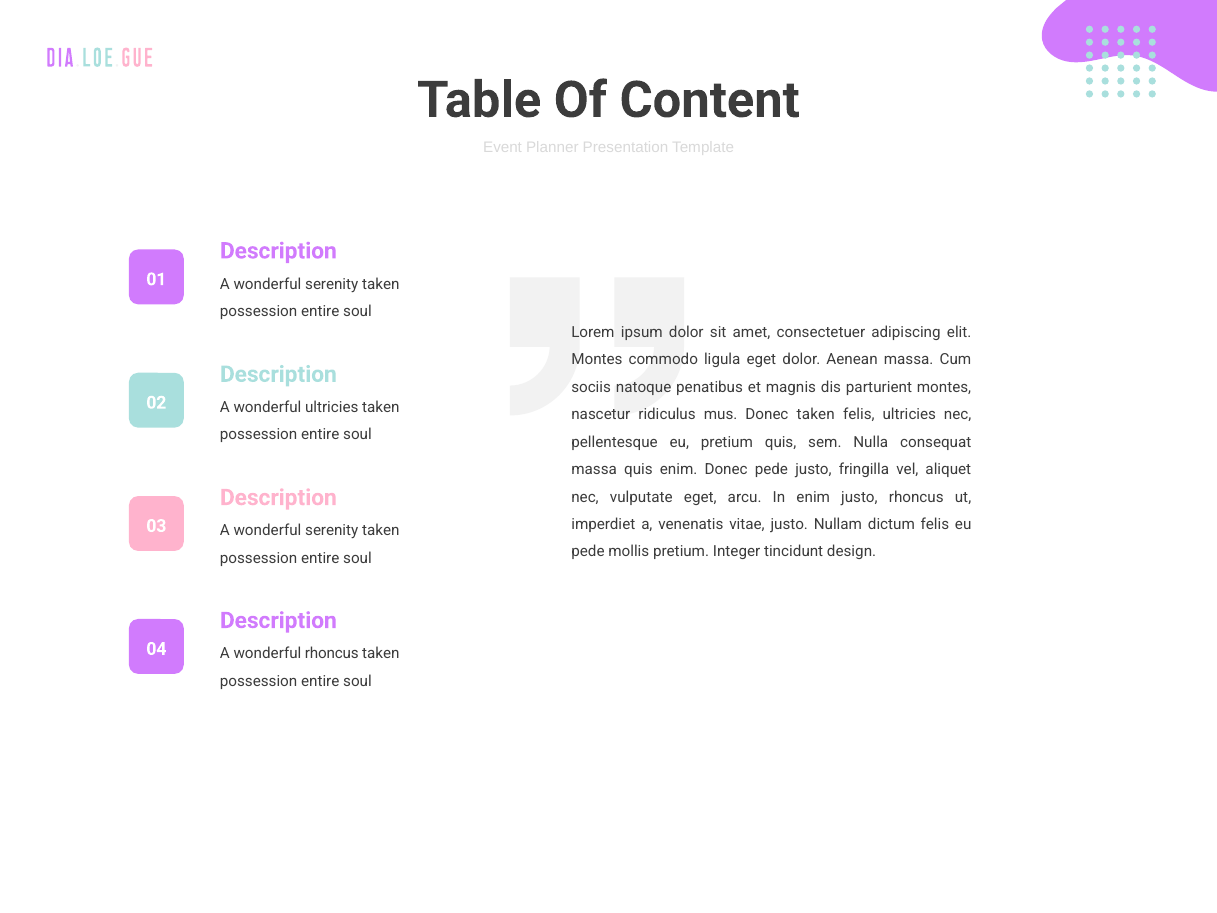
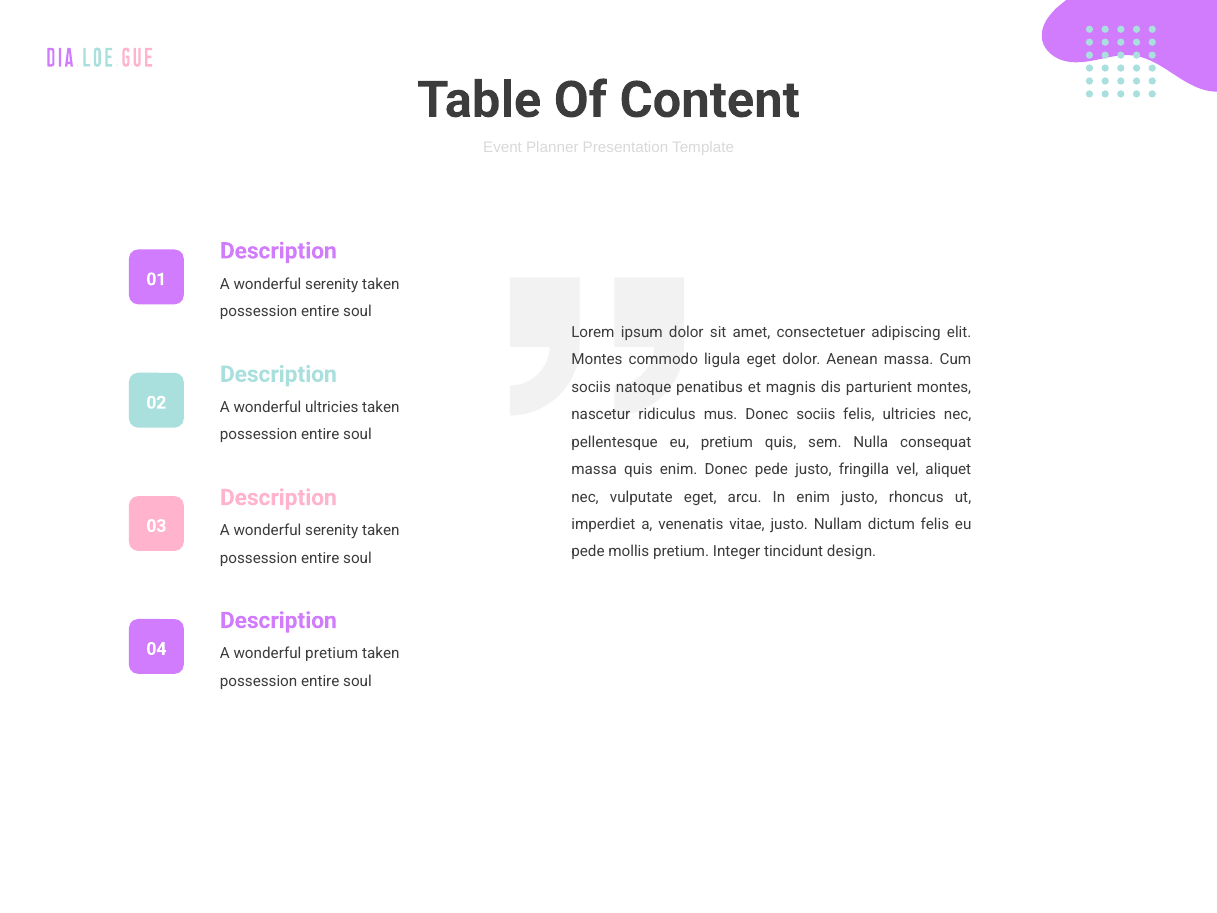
Donec taken: taken -> sociis (816, 415)
wonderful rhoncus: rhoncus -> pretium (332, 653)
